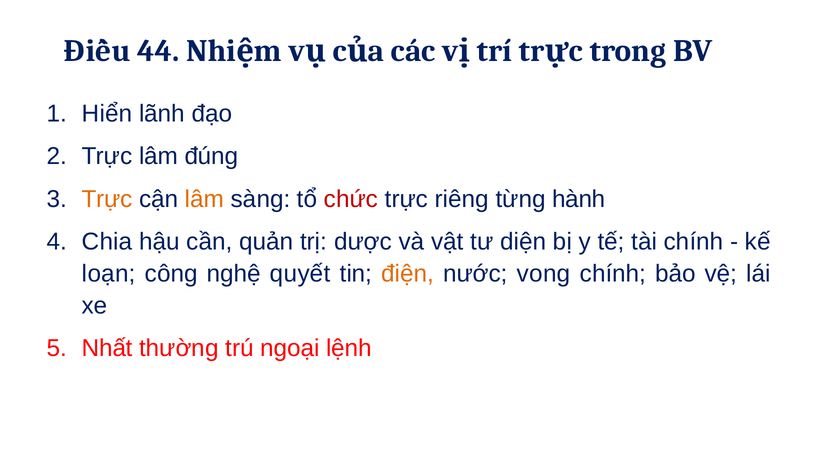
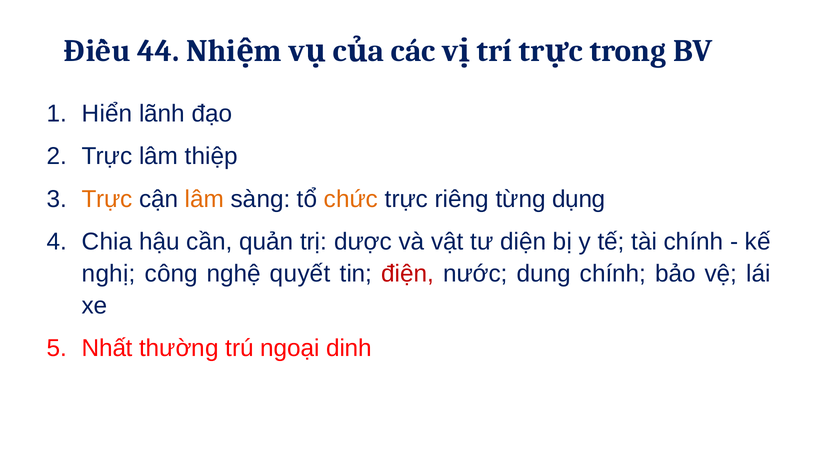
đúng: đúng -> thiệp (211, 156)
chức colour: red -> orange (351, 199)
hành: hành -> dụng (579, 199)
loạn: loạn -> nghị (109, 273)
điện colour: orange -> red (408, 273)
vong: vong -> dung (544, 273)
lệnh: lệnh -> dinh (349, 348)
